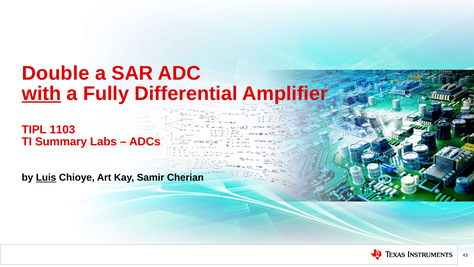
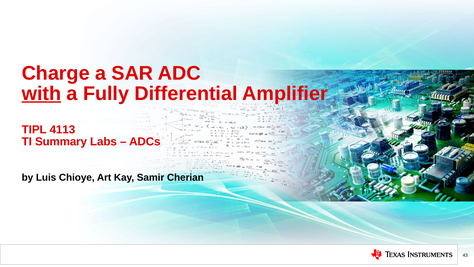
Double: Double -> Charge (56, 73)
1103: 1103 -> 4113 (62, 130)
Luis underline: present -> none (46, 177)
